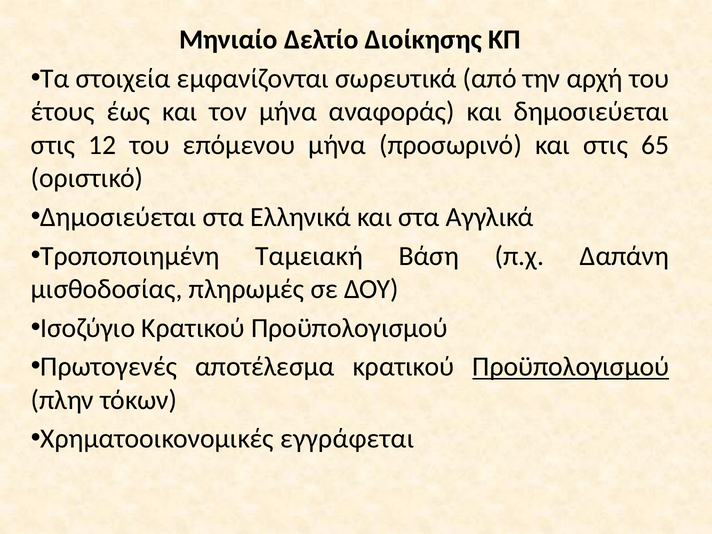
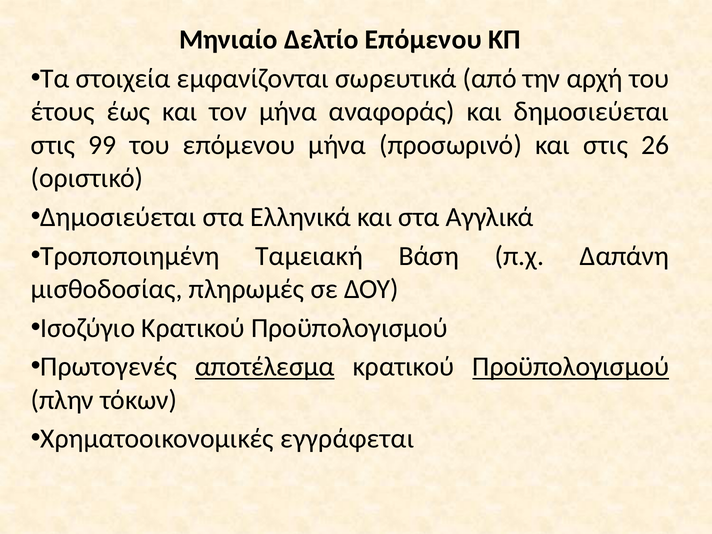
Δελτίο Διοίκησης: Διοίκησης -> Επόμενου (423, 40)
12: 12 -> 99 (103, 145)
65: 65 -> 26 (655, 145)
αποτέλεσμα underline: none -> present (265, 367)
